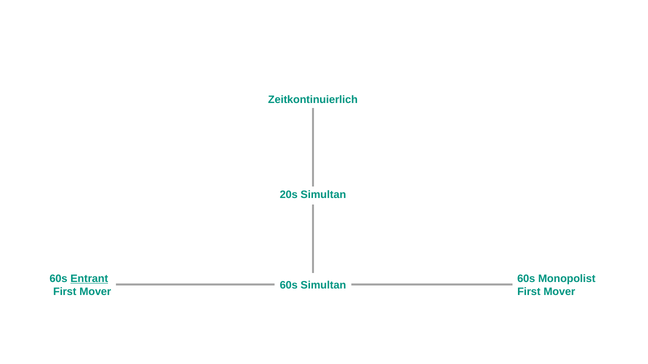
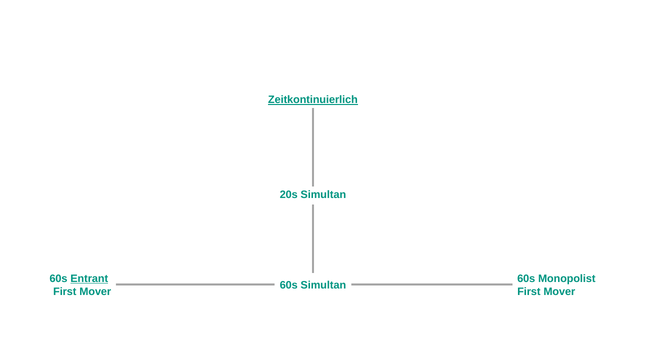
Zeitkontinuierlich underline: none -> present (313, 100)
